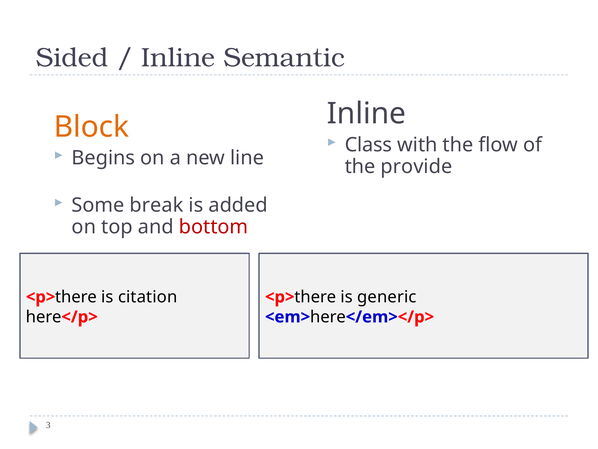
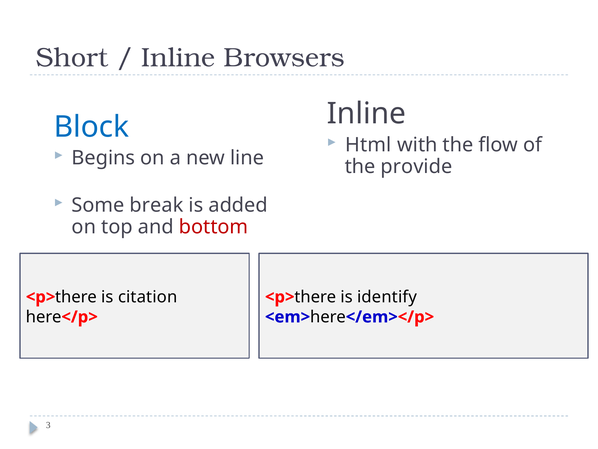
Sided: Sided -> Short (72, 58)
Semantic: Semantic -> Browsers (284, 58)
Block colour: orange -> blue (91, 127)
Class: Class -> Html (368, 145)
generic: generic -> identify (387, 297)
